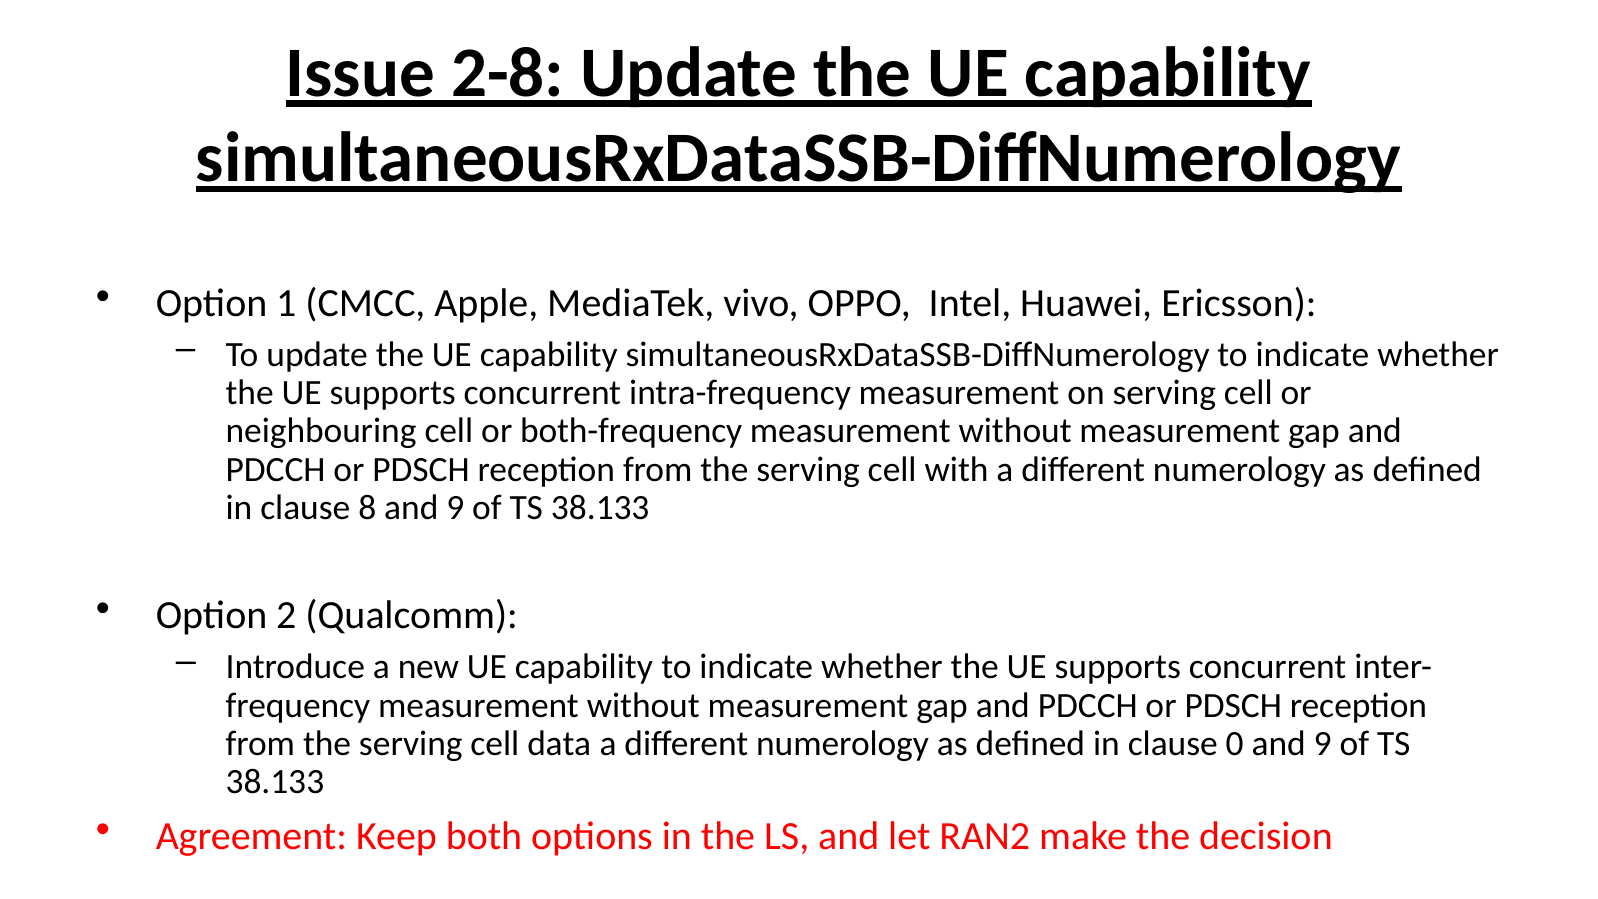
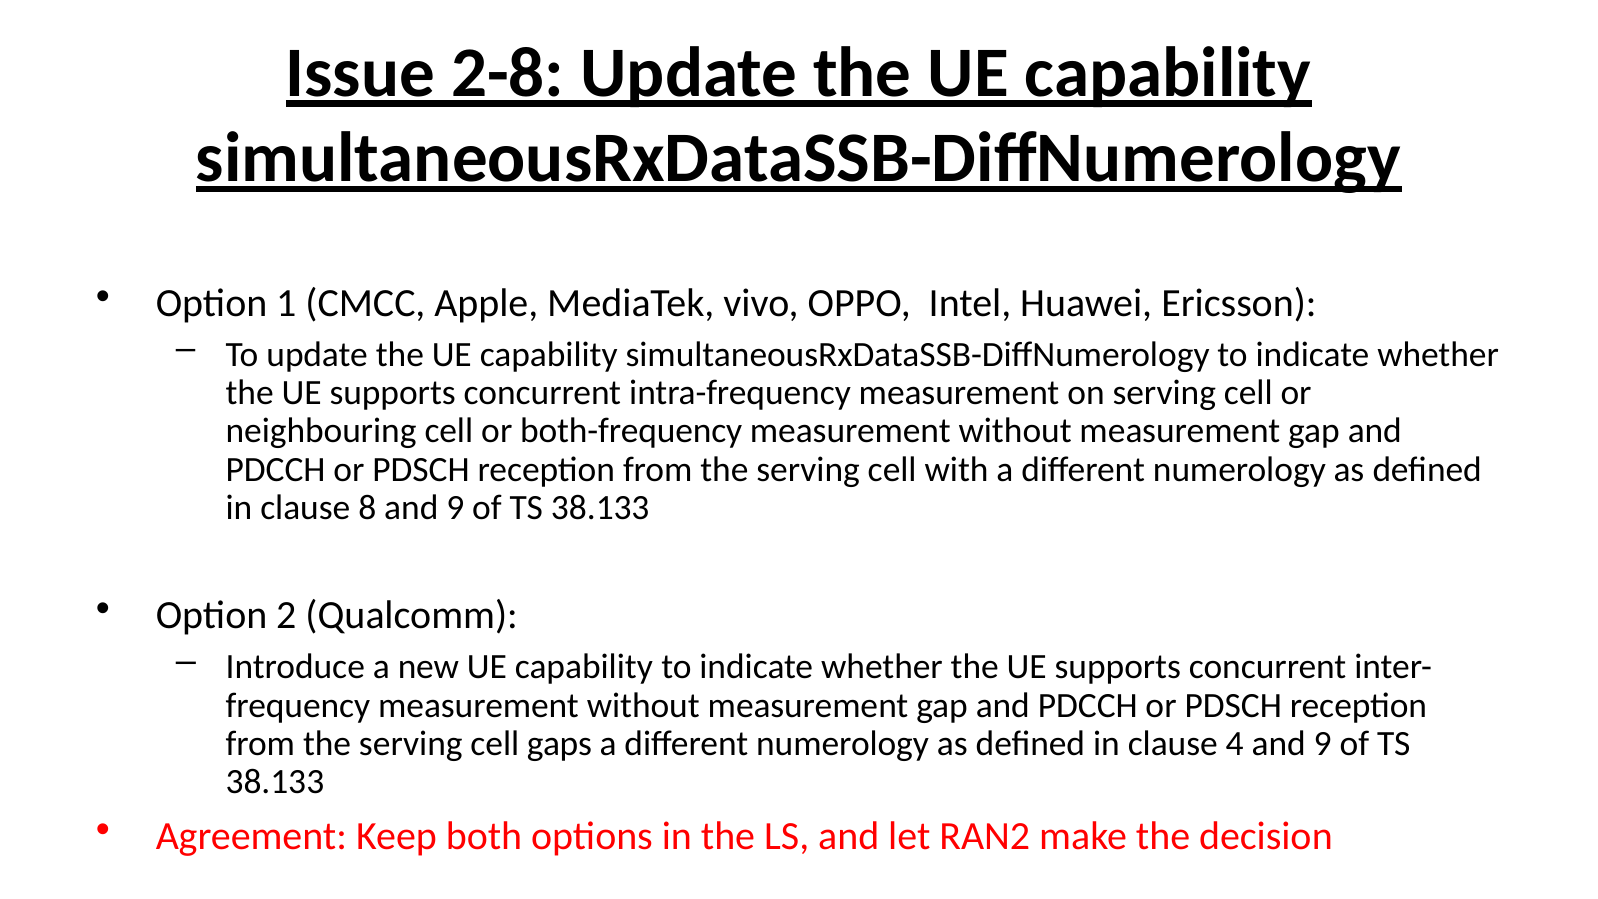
data: data -> gaps (559, 744)
0: 0 -> 4 (1235, 744)
